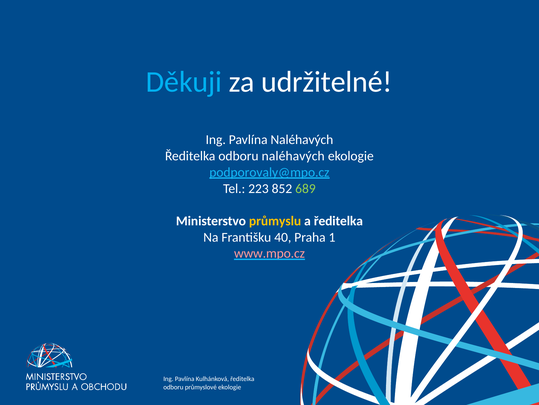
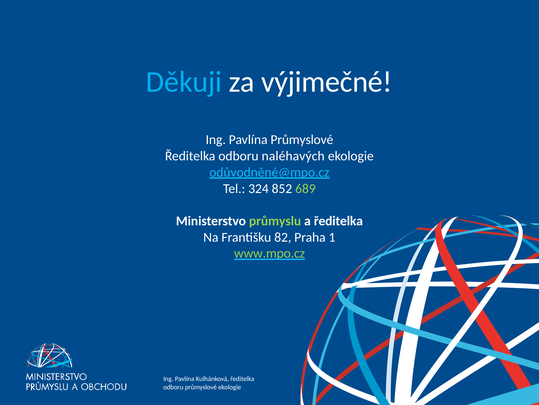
udržitelné: udržitelné -> výjimečné (327, 82)
Pavlína Naléhavých: Naléhavých -> Průmyslové (302, 140)
podporovaly@mpo.cz: podporovaly@mpo.cz -> odůvodněné@mpo.cz (269, 172)
223: 223 -> 324 (258, 188)
průmyslu colour: yellow -> light green (275, 221)
40: 40 -> 82 (283, 237)
www.mpo.cz colour: pink -> light green (270, 253)
